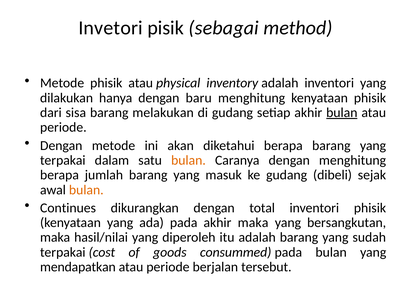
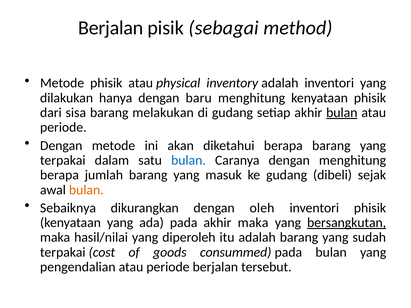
Invetori: Invetori -> Berjalan (111, 28)
bulan colour: orange -> blue (188, 160)
Continues: Continues -> Sebaiknya (68, 208)
total: total -> oleh (262, 208)
bersangkutan underline: none -> present (347, 223)
mendapatkan: mendapatkan -> pengendalian (78, 267)
